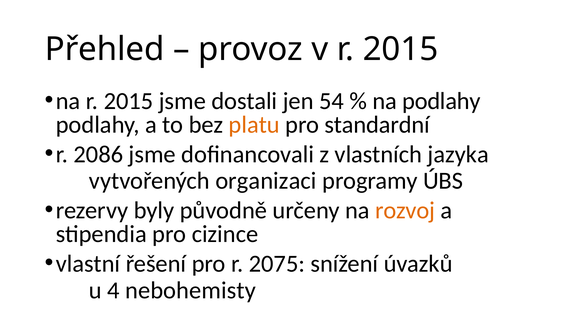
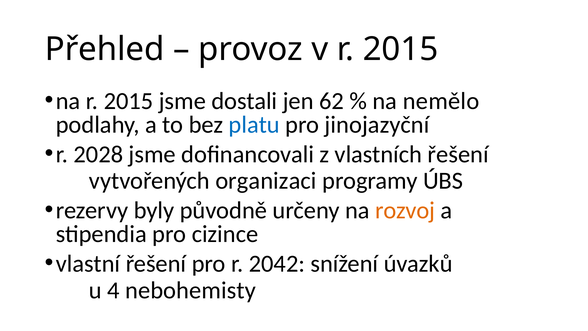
54: 54 -> 62 (332, 101)
na podlahy: podlahy -> nemělo (441, 101)
platu colour: orange -> blue (254, 124)
standardní: standardní -> jinojazyční (377, 124)
2086: 2086 -> 2028 (98, 154)
vlastních jazyka: jazyka -> řešení (458, 154)
2075: 2075 -> 2042 (277, 263)
